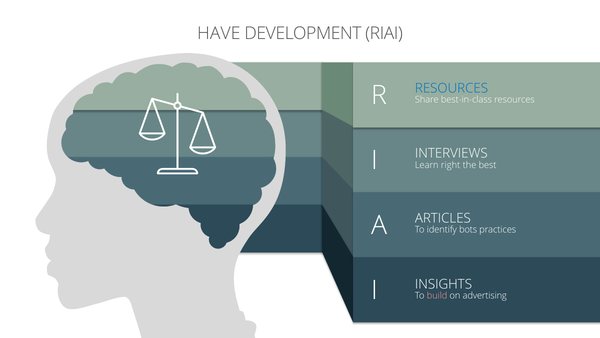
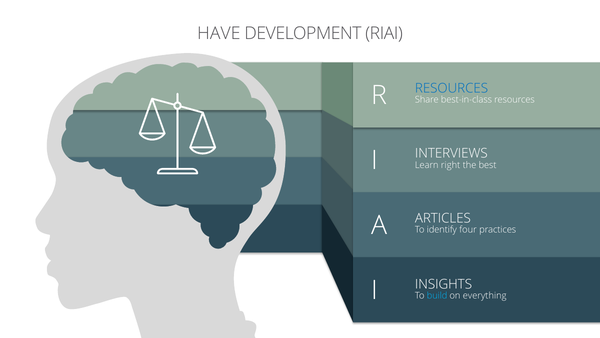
bots: bots -> four (468, 229)
build colour: pink -> light blue (437, 295)
advertising: advertising -> everything (485, 295)
